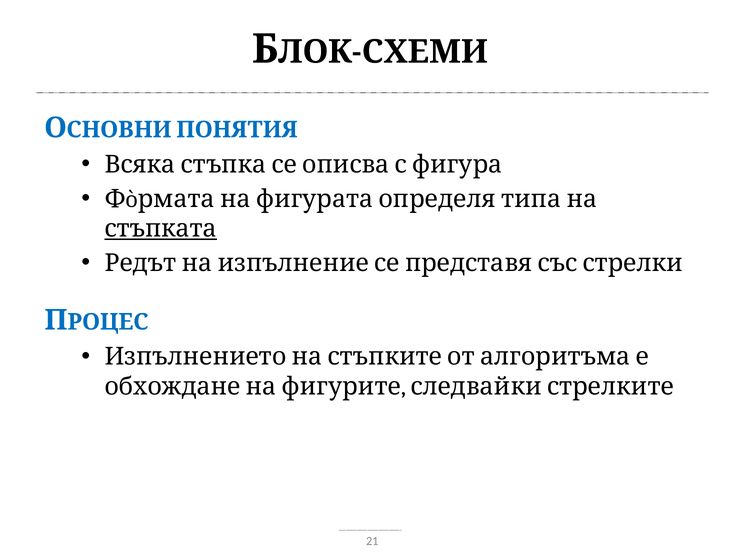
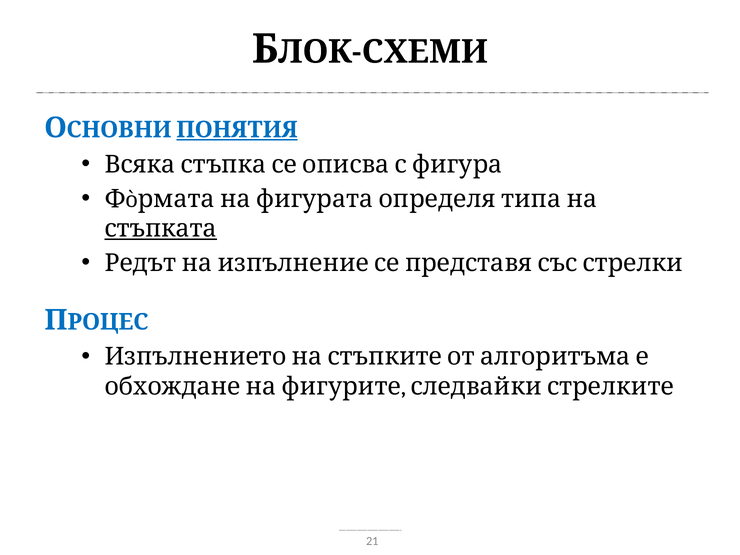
ПОНЯТИЯ underline: none -> present (237, 130)
